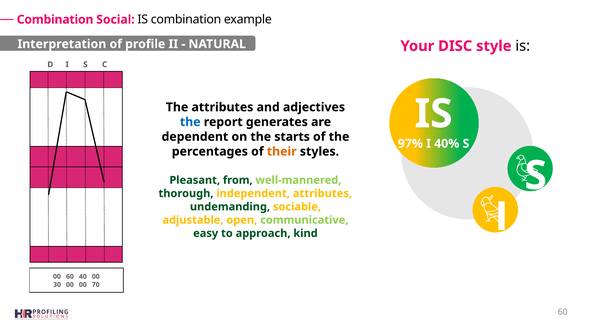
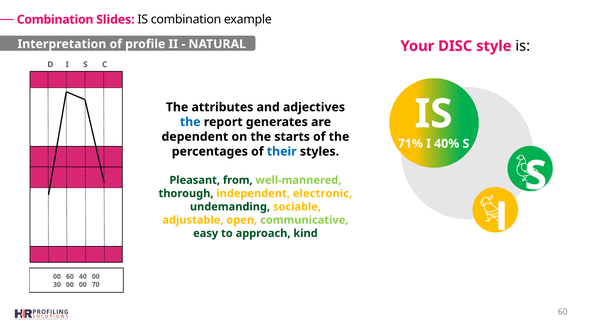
Social: Social -> Slides (115, 20)
97%: 97% -> 71% (410, 144)
their colour: orange -> blue (282, 151)
independent attributes: attributes -> electronic (323, 193)
